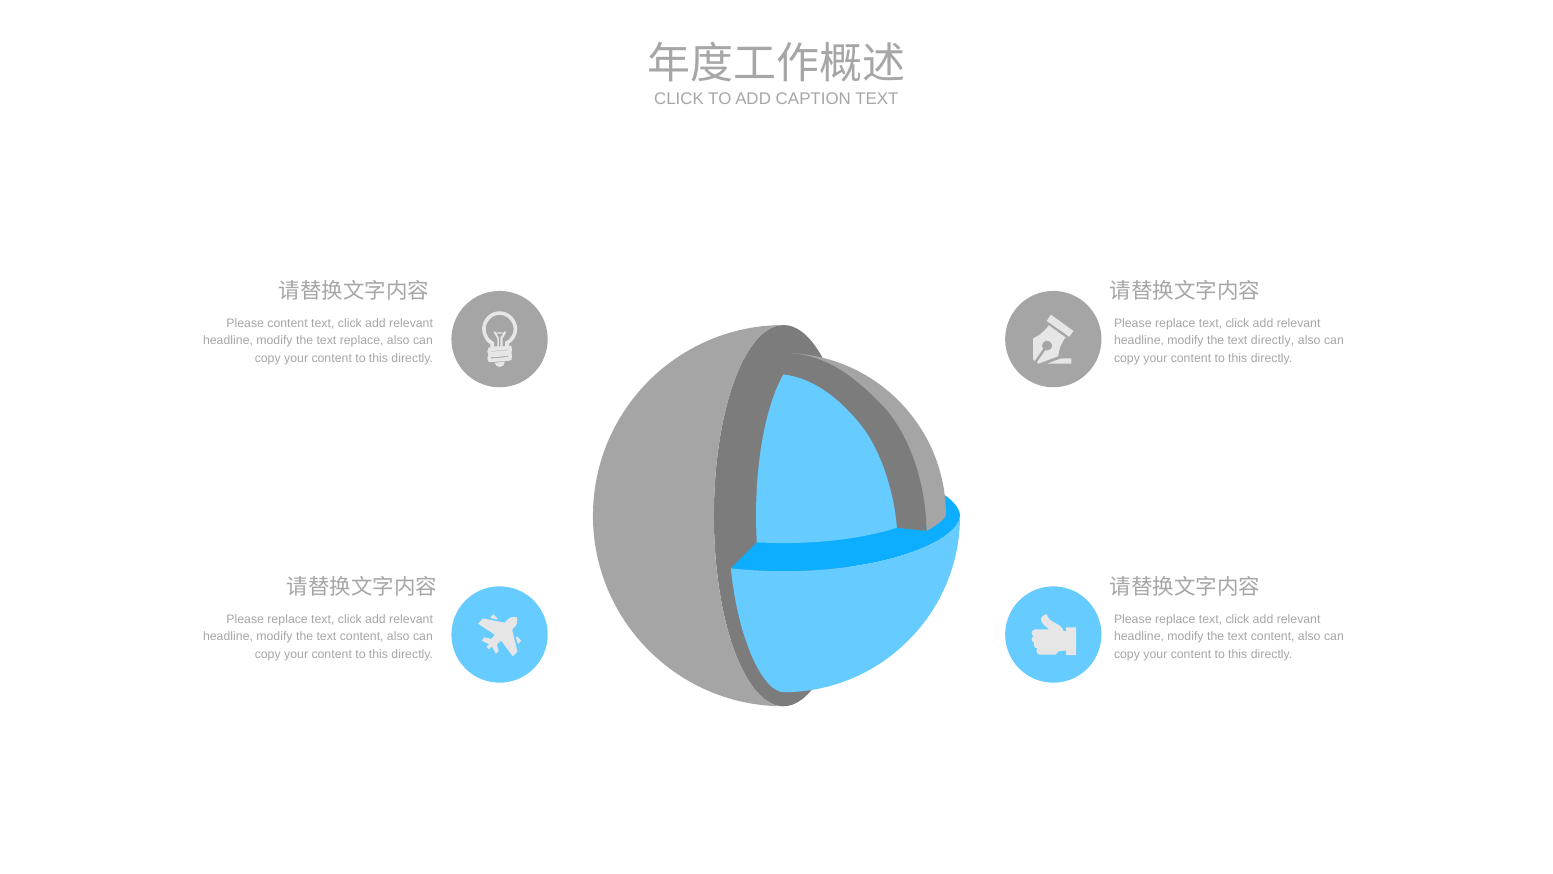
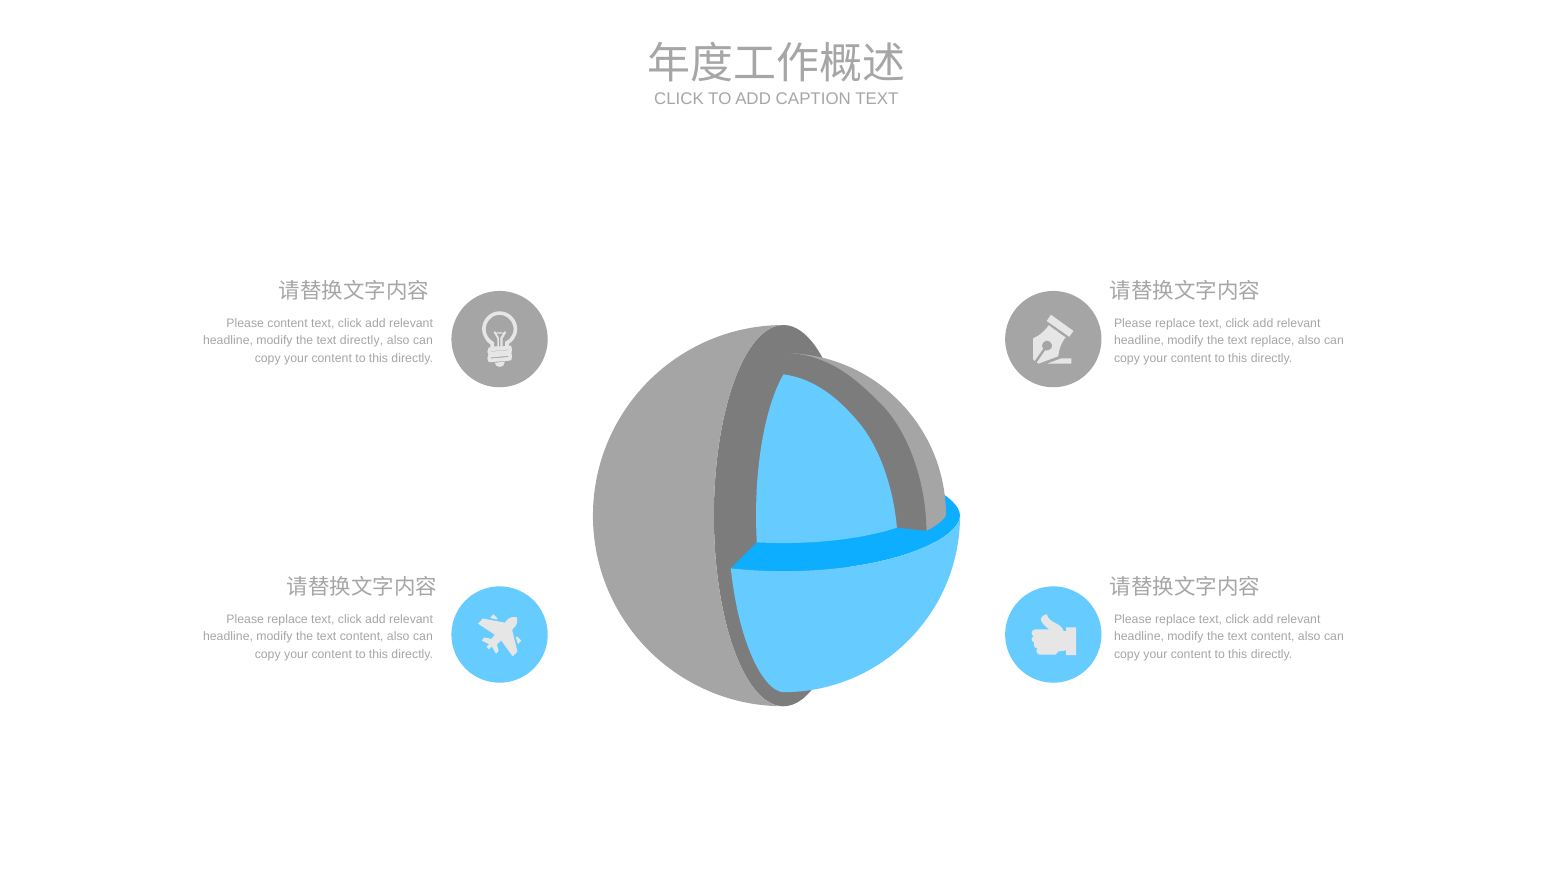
text replace: replace -> directly (362, 340)
text directly: directly -> replace (1273, 340)
